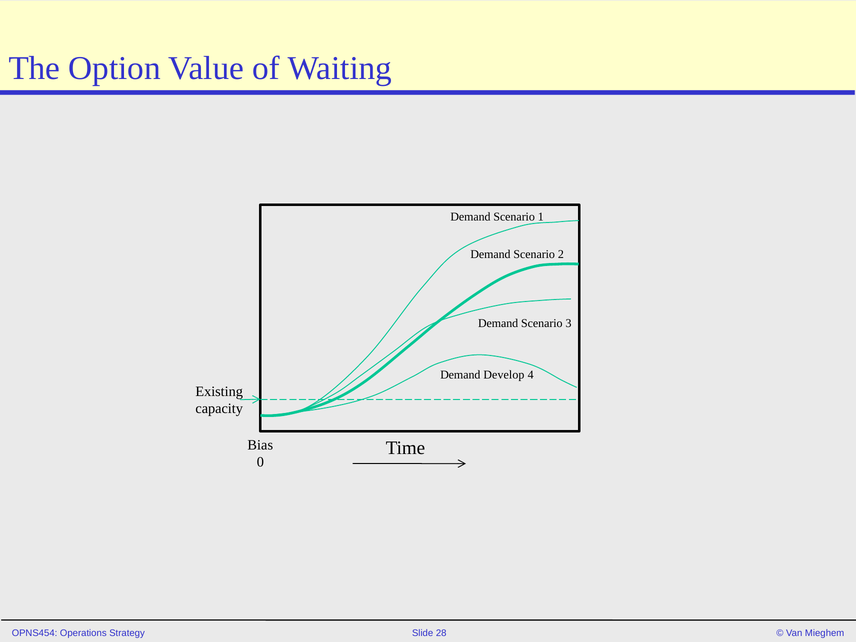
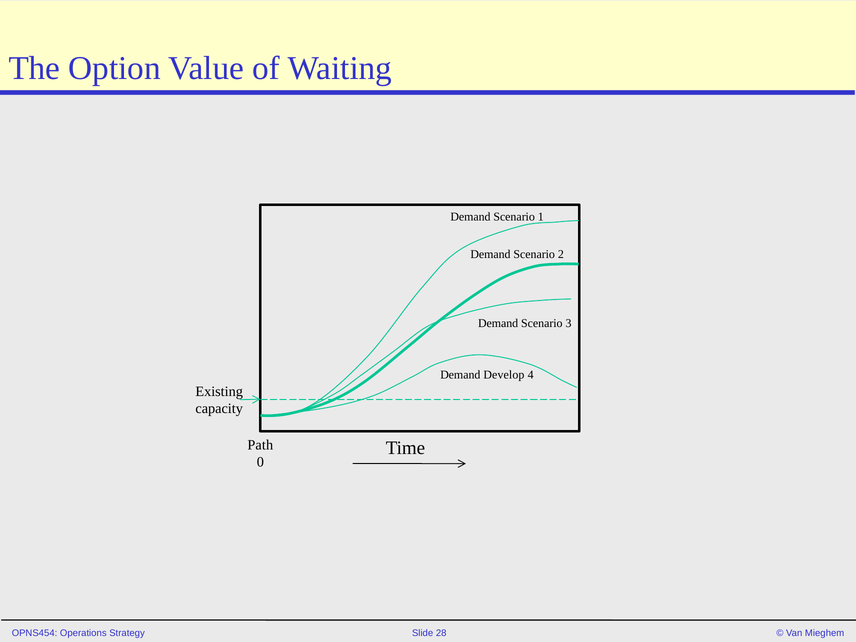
Bias: Bias -> Path (260, 445)
